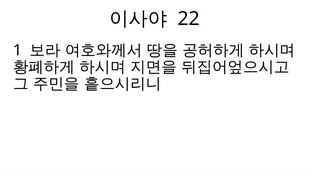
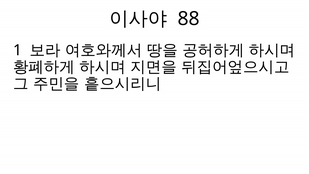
22: 22 -> 88 (189, 19)
